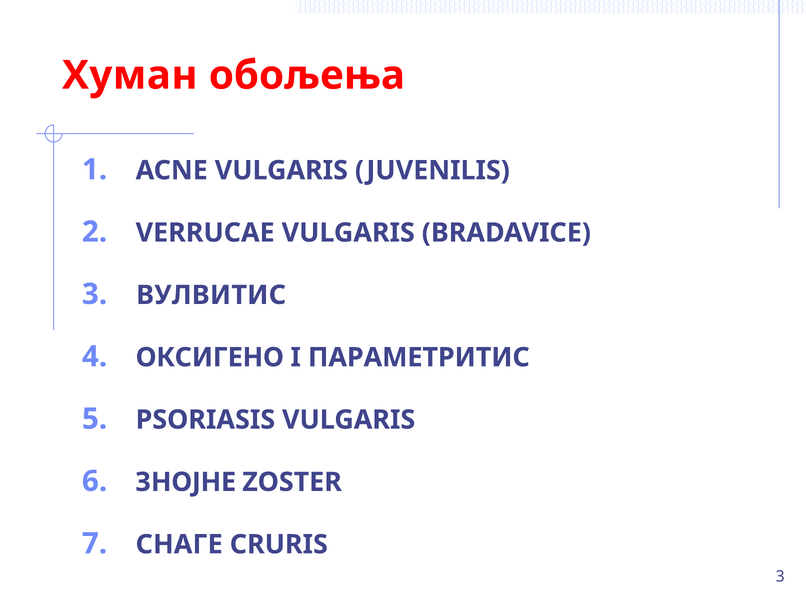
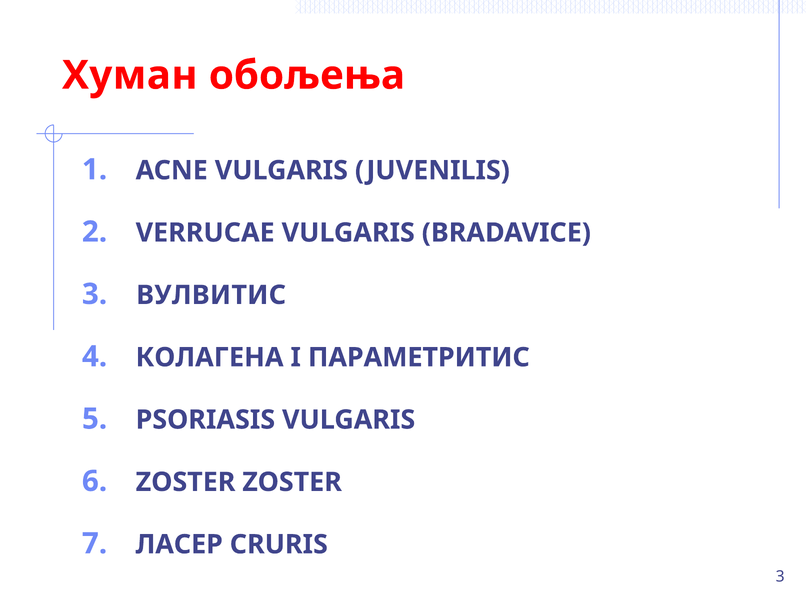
ОКСИГЕНО: ОКСИГЕНО -> КОЛАГЕНА (210, 357)
ЗНОЈНЕ: ЗНОЈНЕ -> ZOSTER (186, 482)
СНАГЕ: СНАГЕ -> ЛАСЕР (179, 544)
